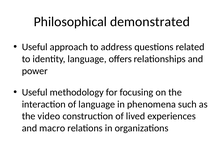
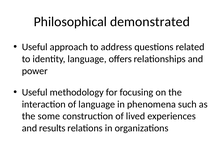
video: video -> some (49, 116)
macro: macro -> results (52, 128)
